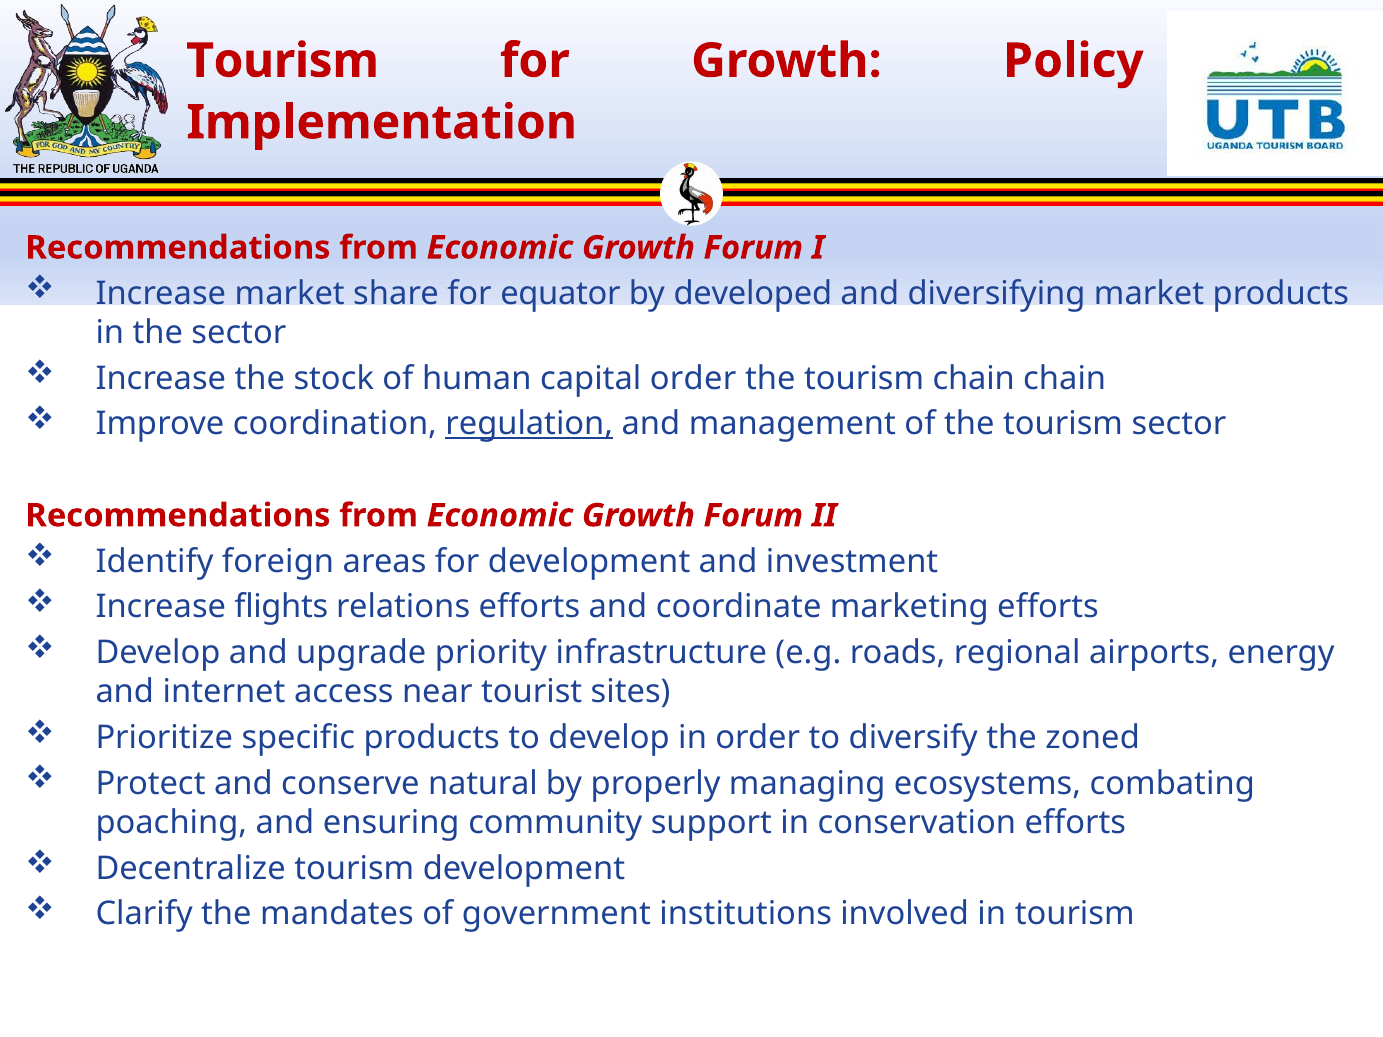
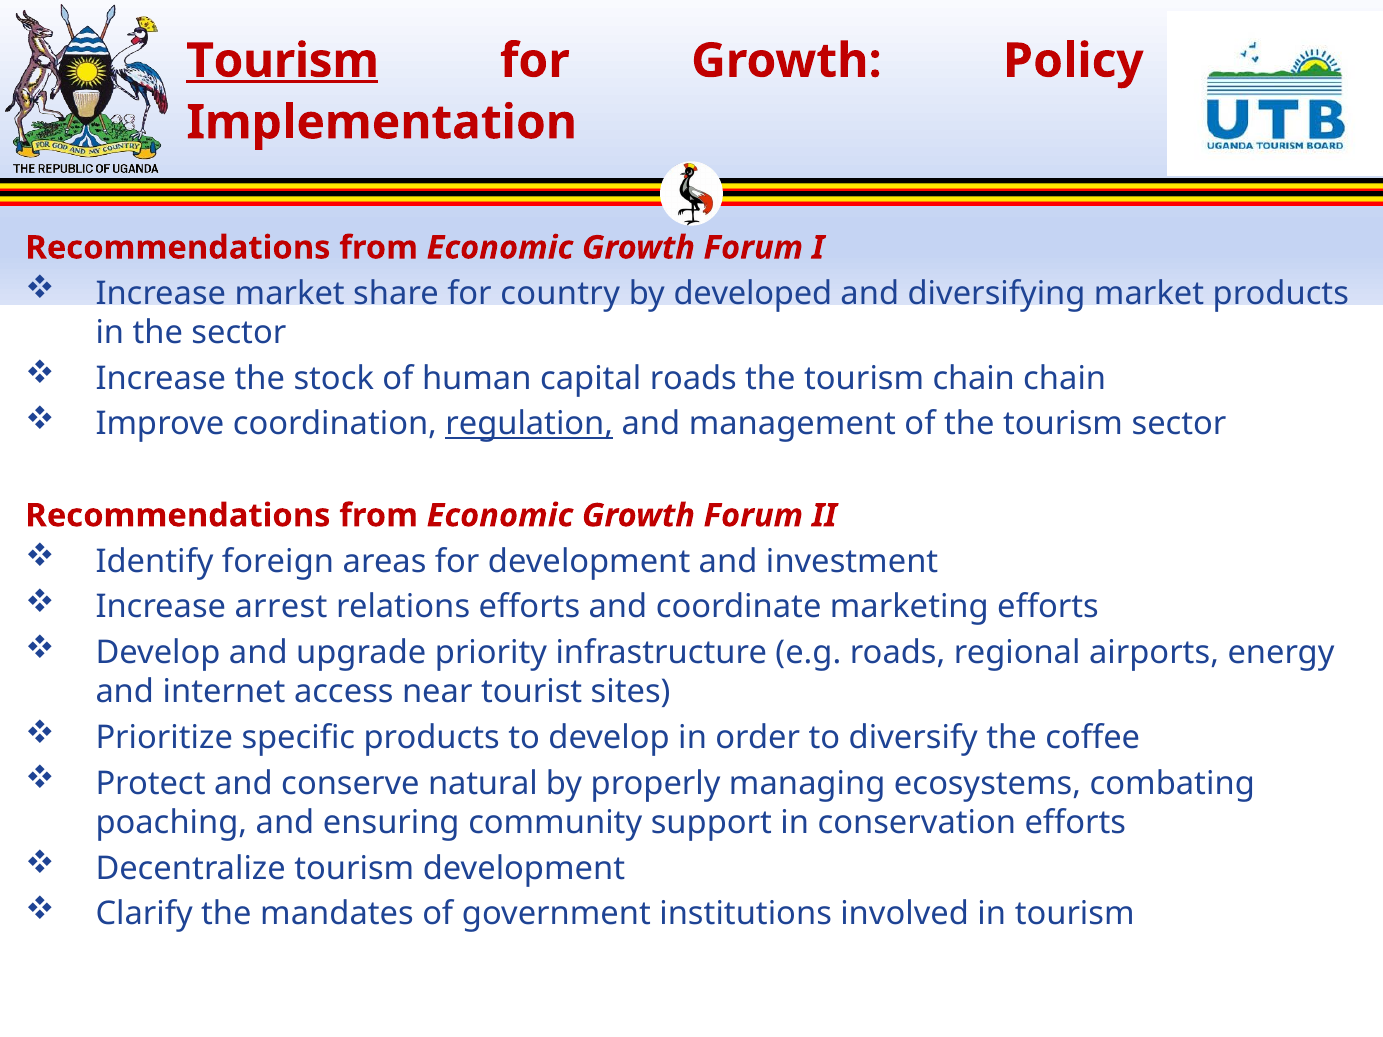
Tourism underline: none -> present (283, 61)
equator: equator -> country (560, 294)
capital order: order -> roads (693, 378)
flights: flights -> arrest (281, 607)
zoned: zoned -> coffee (1093, 738)
